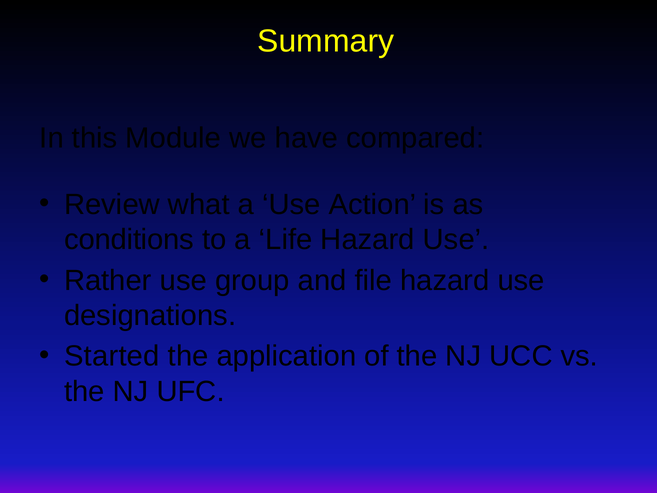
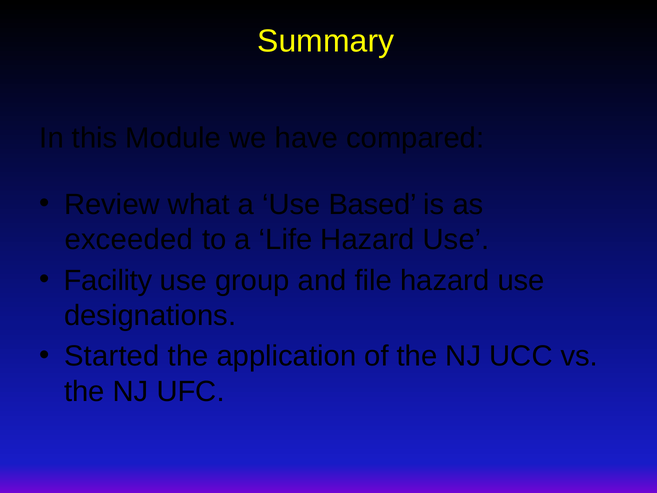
Action: Action -> Based (373, 204)
conditions: conditions -> exceeded (129, 239)
Rather: Rather -> Facility (108, 280)
